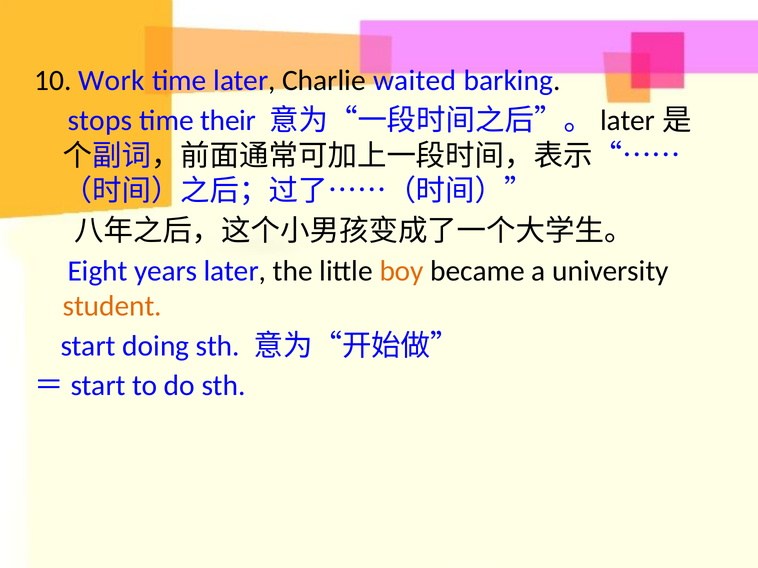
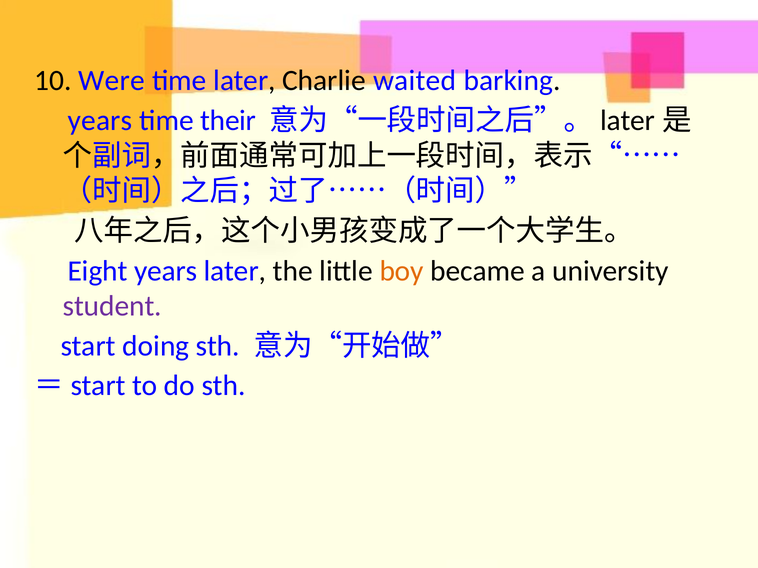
Work: Work -> Were (112, 81)
stops: stops -> years (100, 121)
student colour: orange -> purple (112, 306)
